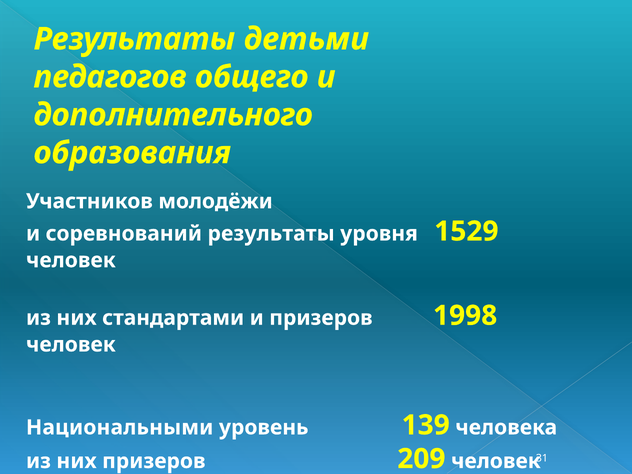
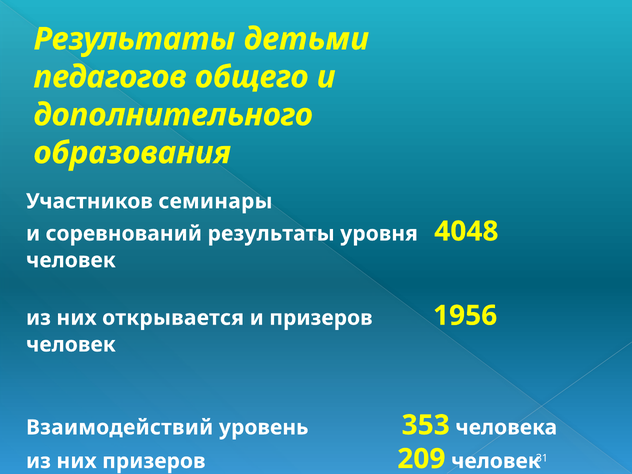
молодёжи: молодёжи -> семинары (215, 201)
1529: 1529 -> 4048 (466, 231)
стандартами: стандартами -> открывается (173, 318)
1998: 1998 -> 1956 (465, 316)
Национальными: Национальными -> Взаимодействий (120, 427)
139: 139 -> 353 (426, 425)
